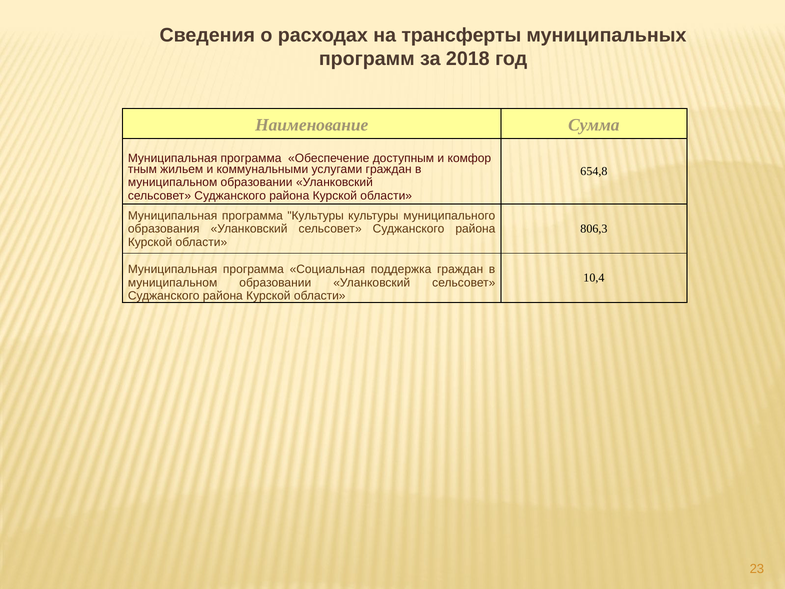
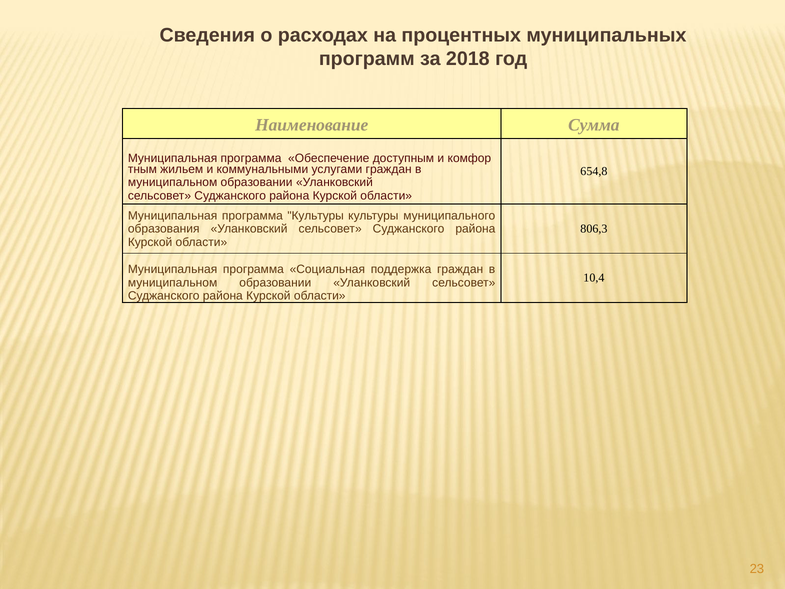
трансферты: трансферты -> процентных (461, 35)
